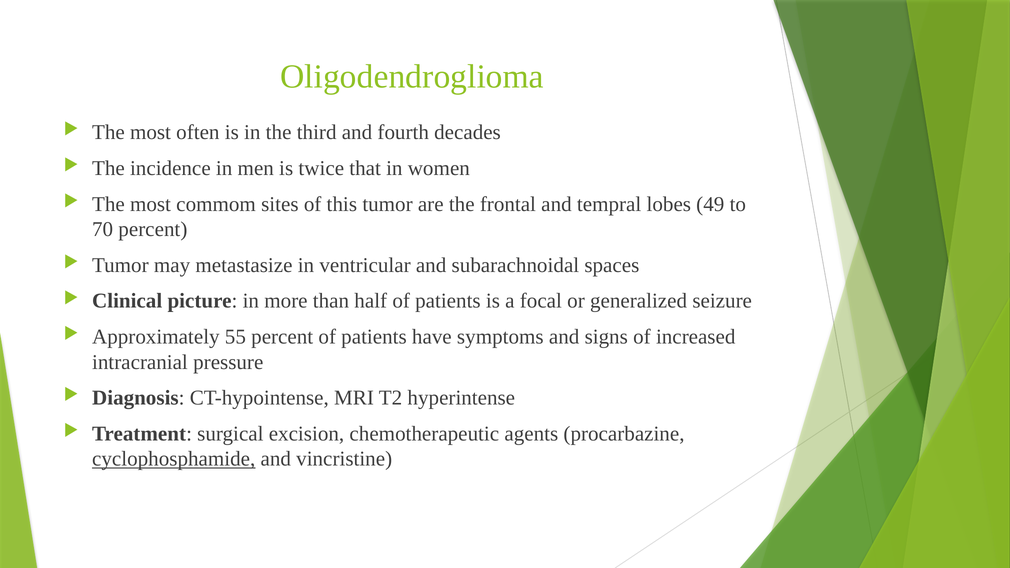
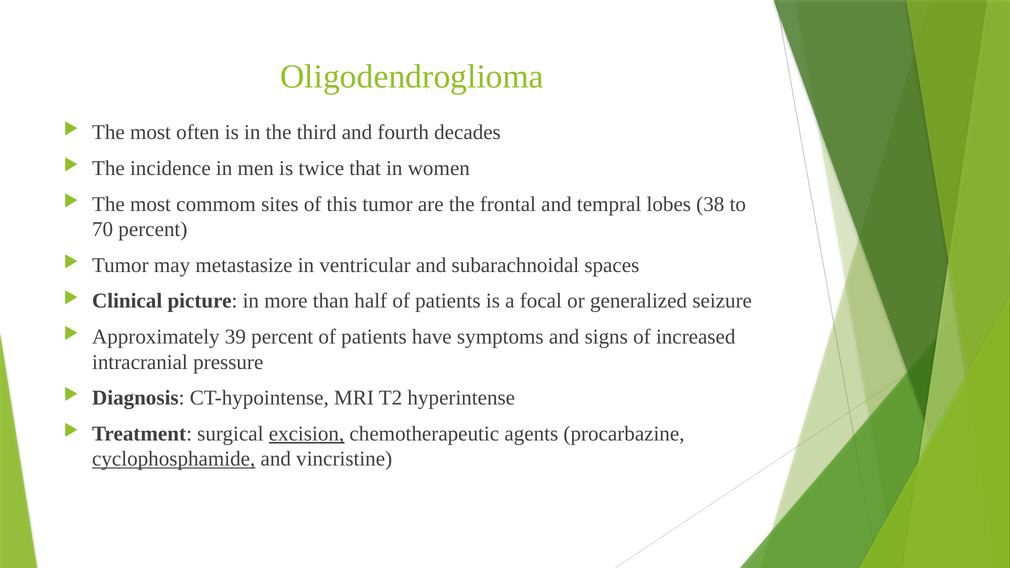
49: 49 -> 38 (710, 204)
55: 55 -> 39 (235, 337)
excision underline: none -> present (307, 434)
